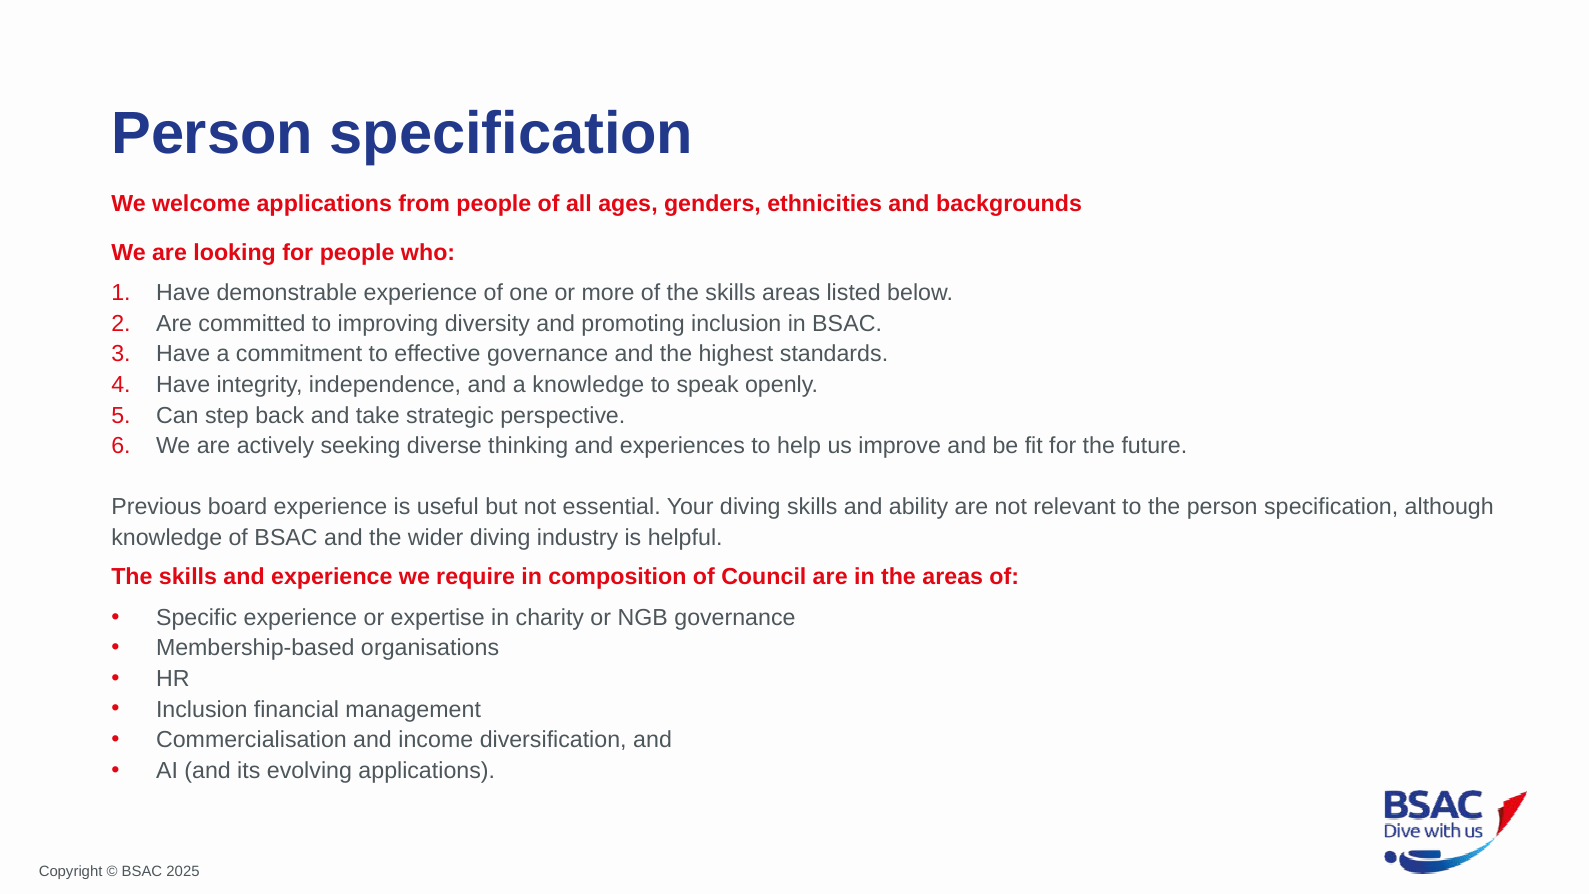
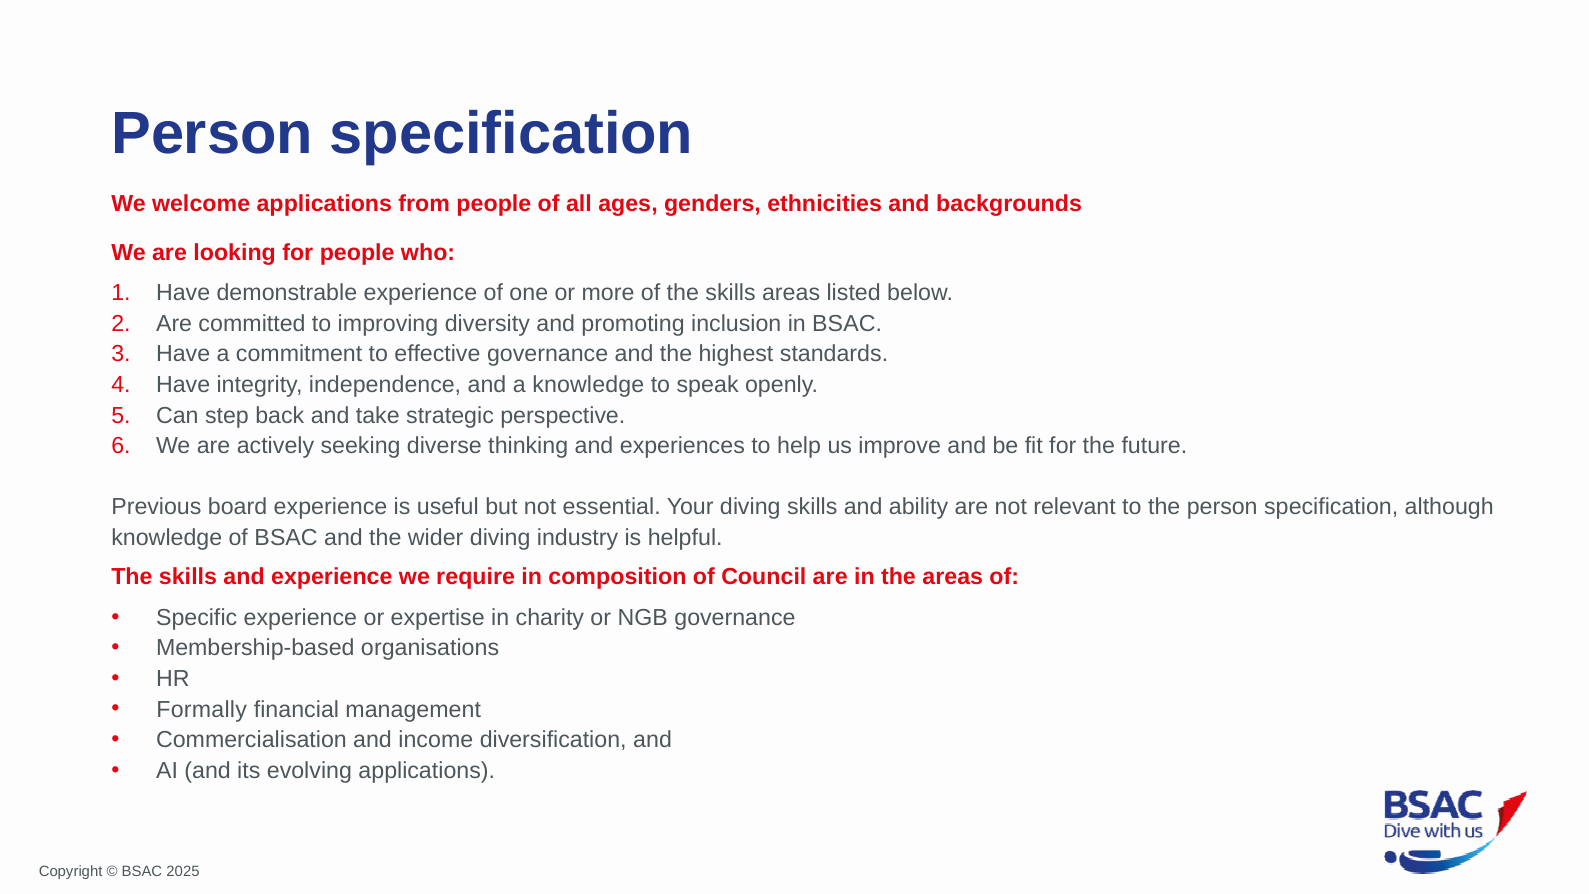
Inclusion: Inclusion -> Formally (202, 709)
